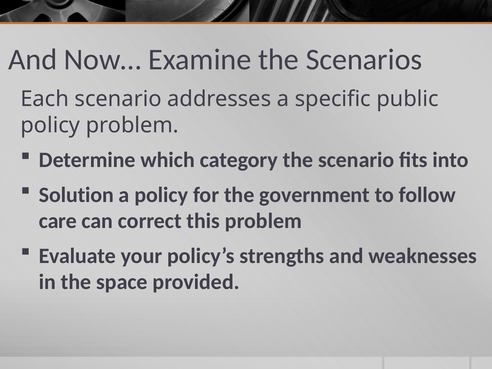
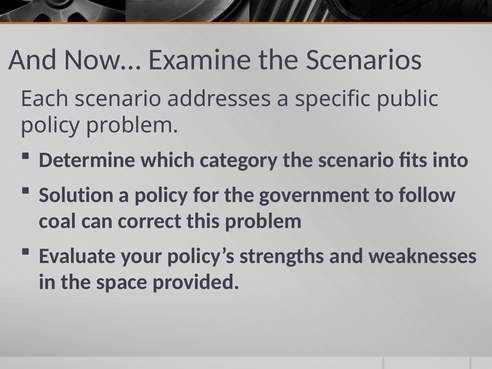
care: care -> coal (58, 221)
